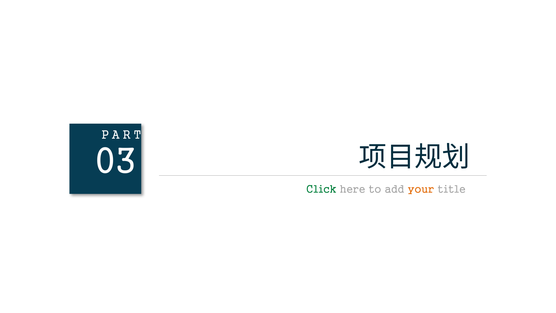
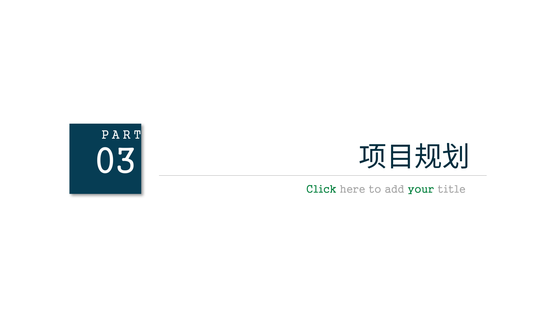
your colour: orange -> green (421, 189)
